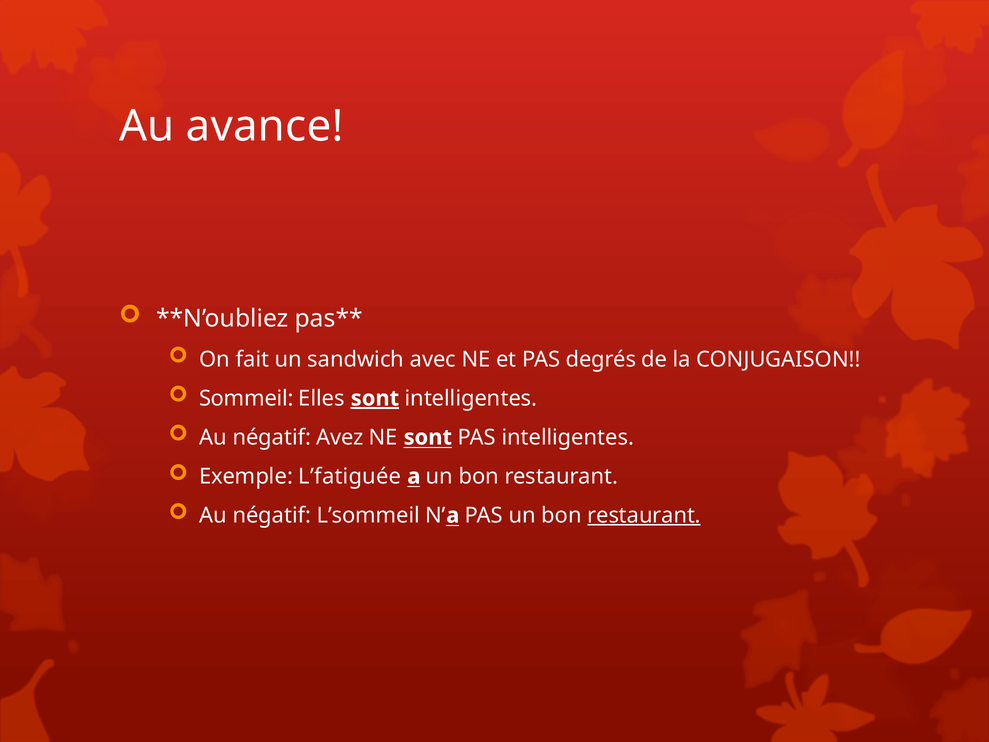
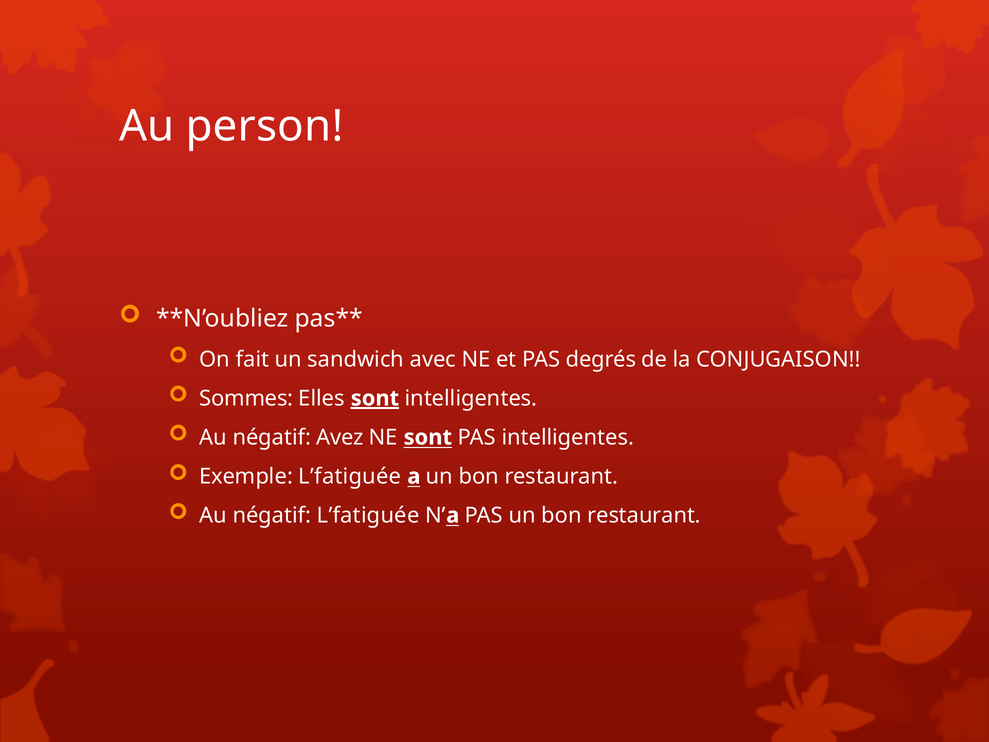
avance: avance -> person (265, 126)
Sommeil: Sommeil -> Sommes (246, 398)
négatif L’sommeil: L’sommeil -> L’fatiguée (368, 515)
restaurant underline: present -> none (644, 515)
